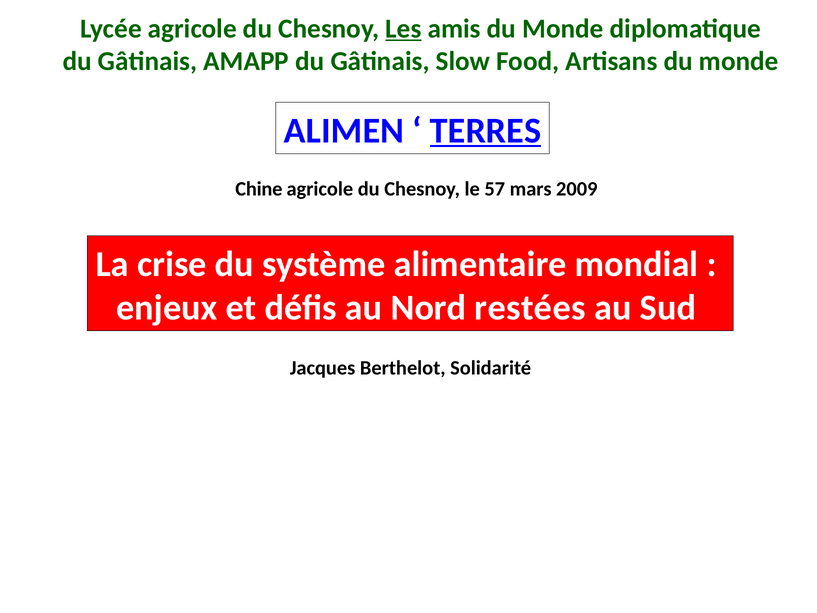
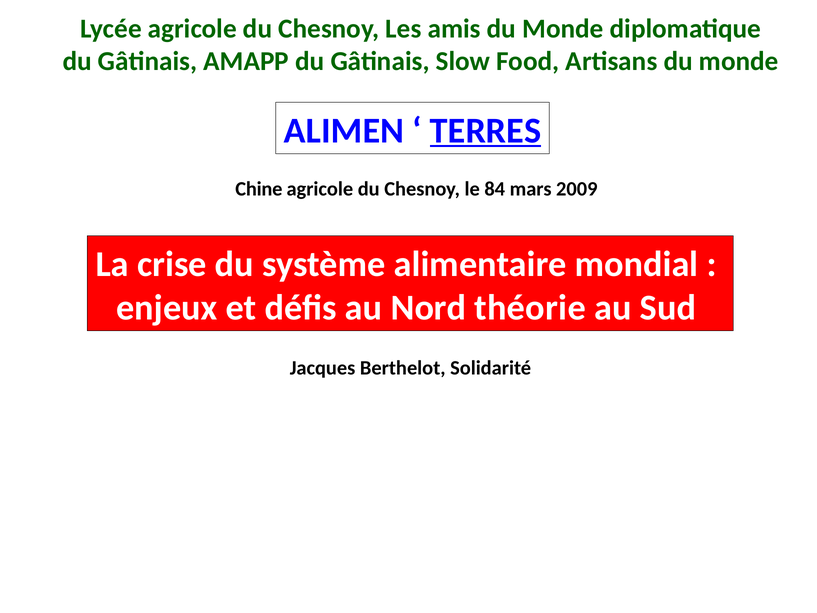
Les underline: present -> none (403, 29)
57: 57 -> 84 (495, 189)
restées: restées -> théorie (530, 308)
